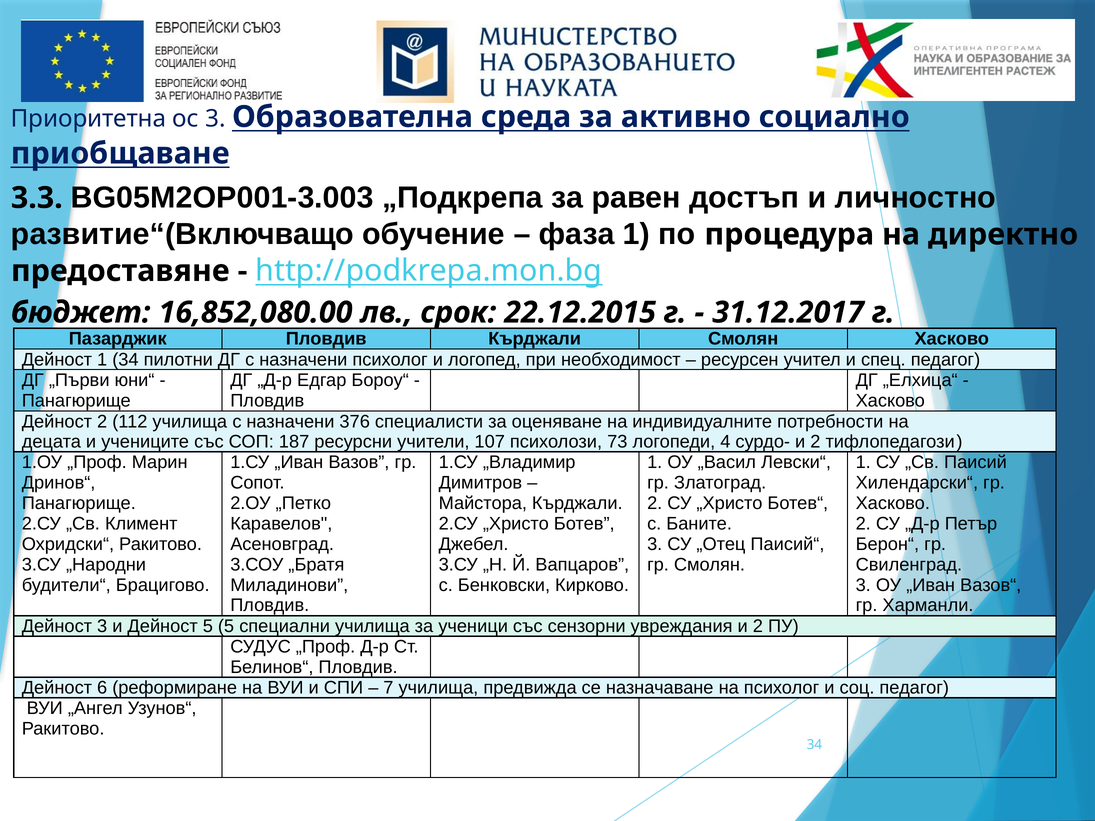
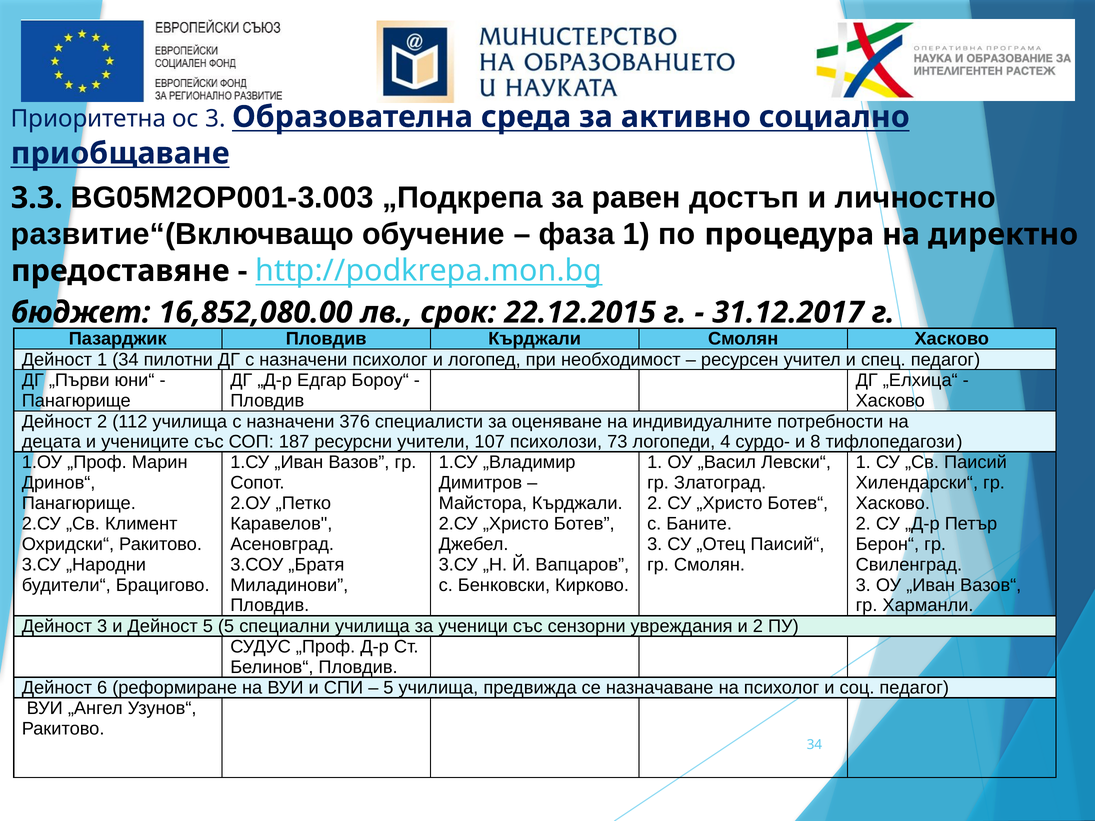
сурдо- и 2: 2 -> 8 (815, 442)
7: 7 -> 5 (388, 688)
